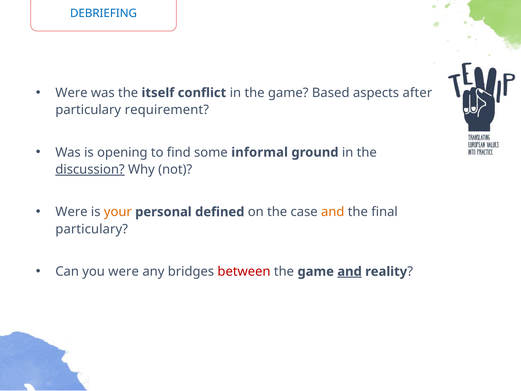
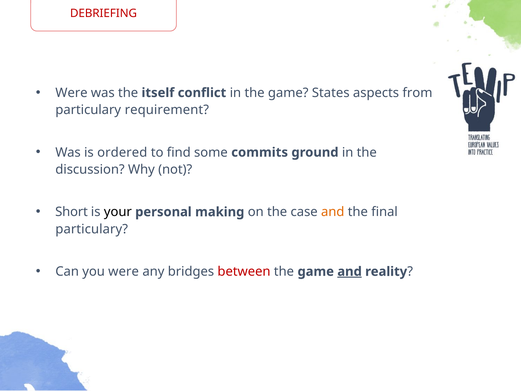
DEBRIEFING colour: blue -> red (104, 13)
Based: Based -> States (331, 93)
after: after -> from (417, 93)
opening: opening -> ordered (122, 152)
informal: informal -> commits (260, 152)
discussion underline: present -> none (90, 169)
Were: Were -> Short (72, 212)
your colour: orange -> black (118, 212)
defined: defined -> making (220, 212)
